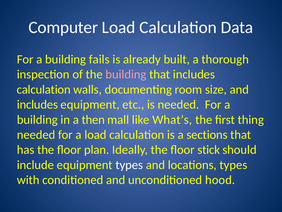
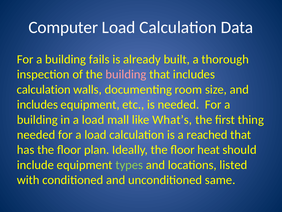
in a then: then -> load (93, 119)
sections: sections -> reached (207, 134)
stick: stick -> heat (209, 149)
types colour: white -> light green (129, 165)
locations types: types -> listed (233, 165)
hood: hood -> same (220, 180)
